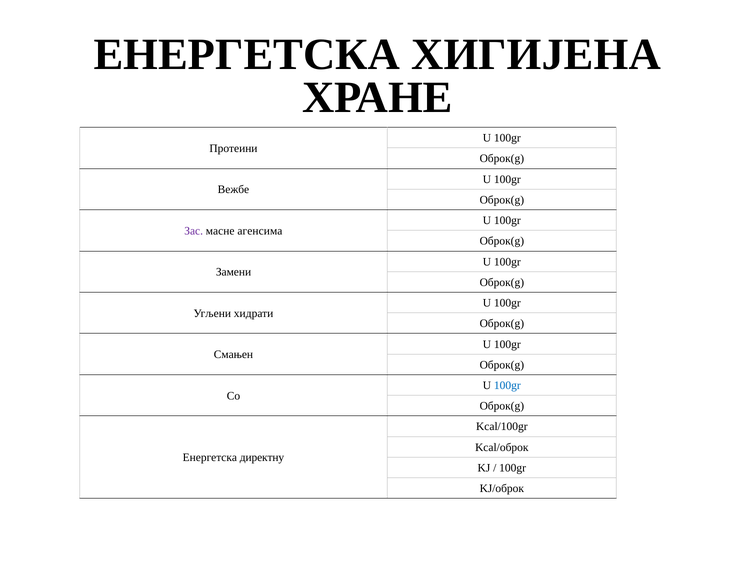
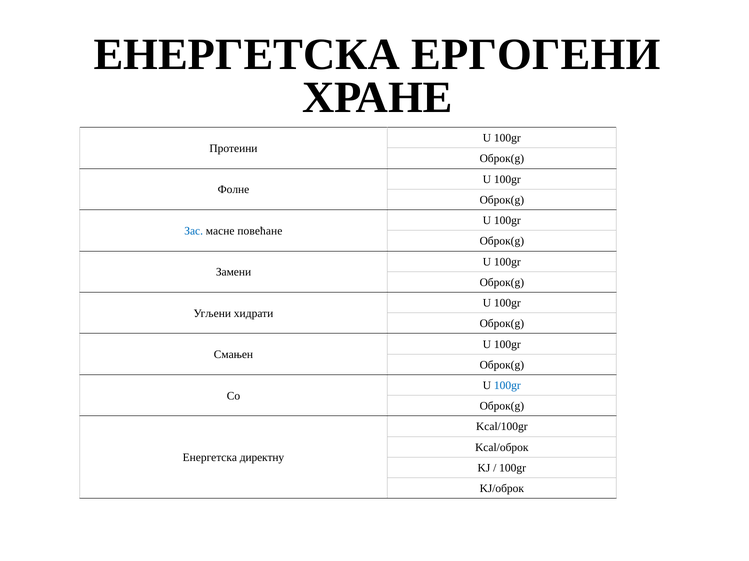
ХИГИЈЕНА: ХИГИЈЕНА -> ЕРГОГЕНИ (536, 55)
Вежбе: Вежбе -> Фолне (233, 190)
Зас colour: purple -> blue (194, 231)
агенсима: агенсима -> повећане (260, 231)
